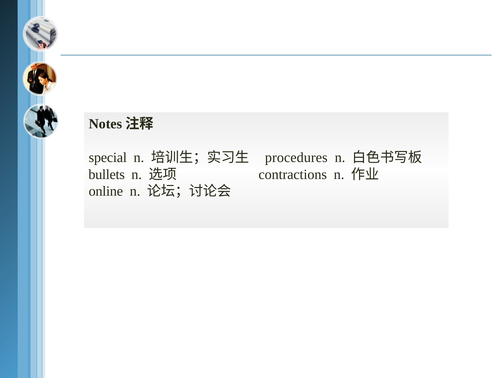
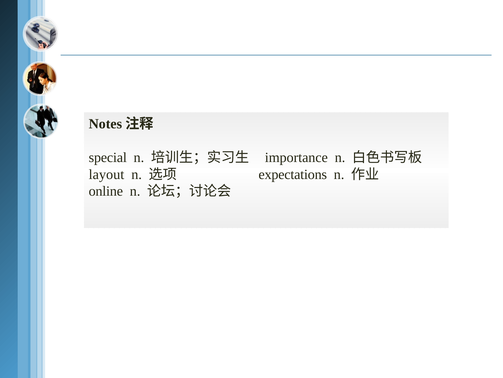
procedures: procedures -> importance (296, 157)
bullets: bullets -> layout (106, 174)
contractions: contractions -> expectations (293, 174)
